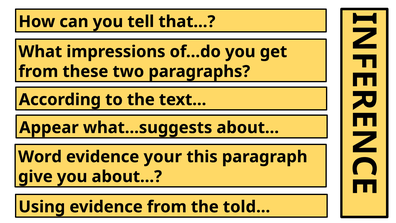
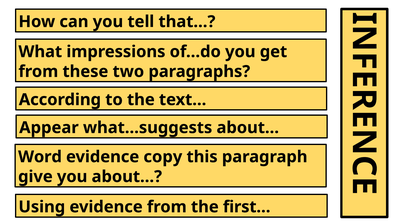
your: your -> copy (163, 157)
told…: told… -> first… (247, 207)
